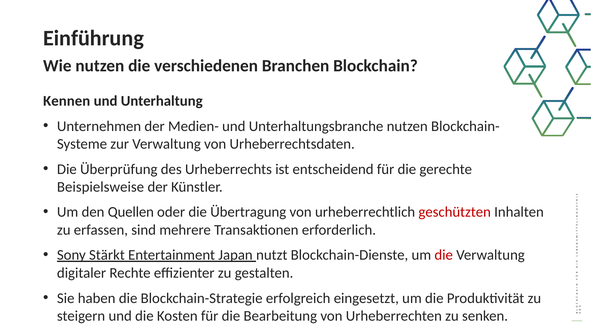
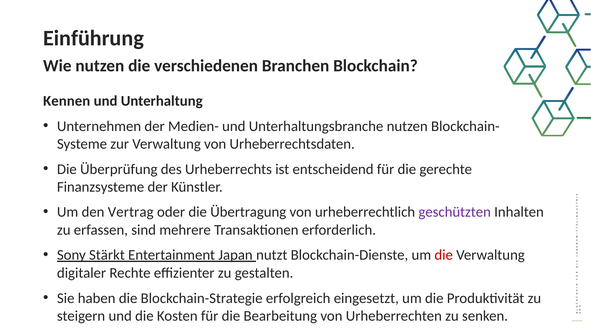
Beispielsweise: Beispielsweise -> Finanzsysteme (101, 187)
Quellen: Quellen -> Vertrag (131, 212)
geschützten colour: red -> purple (455, 212)
